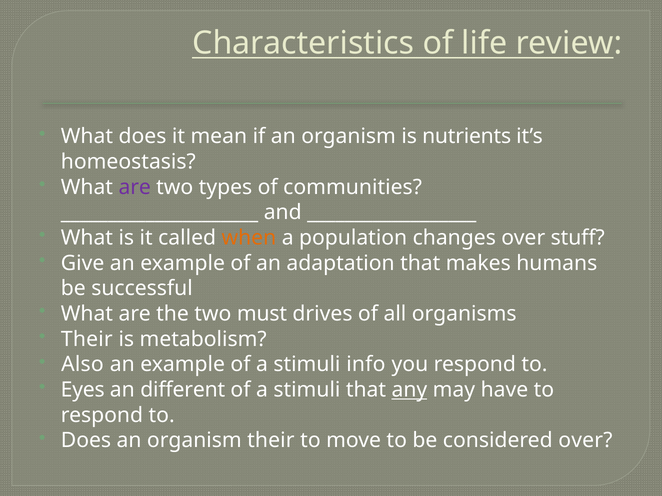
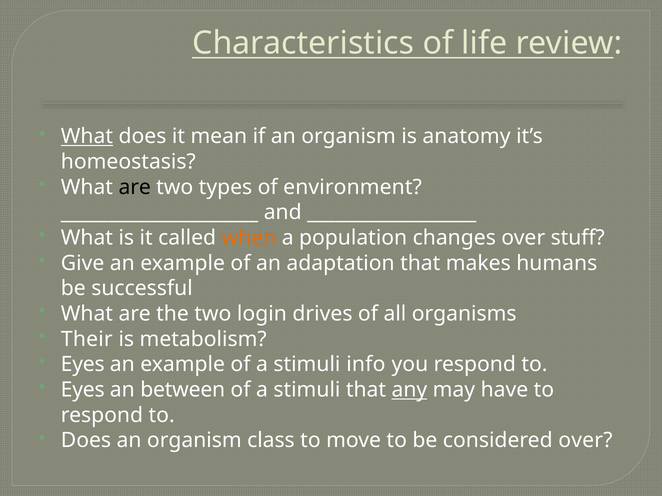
What underline: none -> present (87, 137)
nutrients: nutrients -> anatomy (467, 137)
are colour: purple -> black (135, 187)
communities: communities -> environment (353, 187)
must: must -> login (262, 314)
Also: Also -> Eyes (83, 365)
different: different -> between (183, 390)
organism their: their -> class (271, 441)
